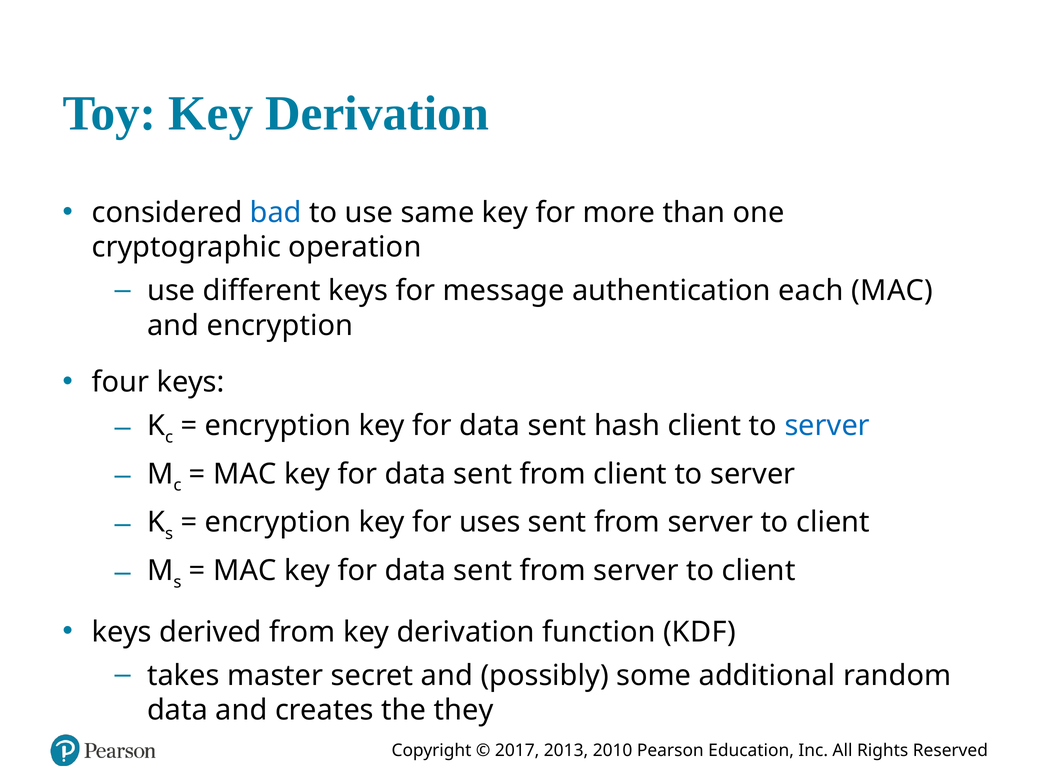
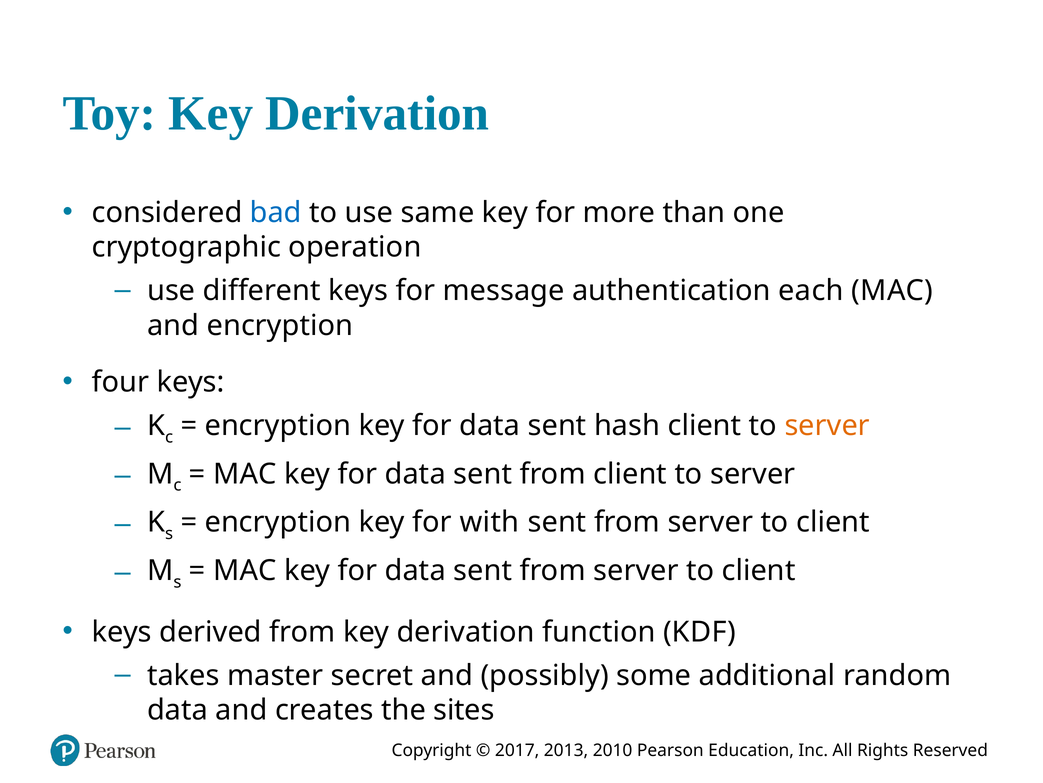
server colour: blue -> orange (827, 425)
uses: uses -> with (490, 522)
they: they -> sites (464, 710)
